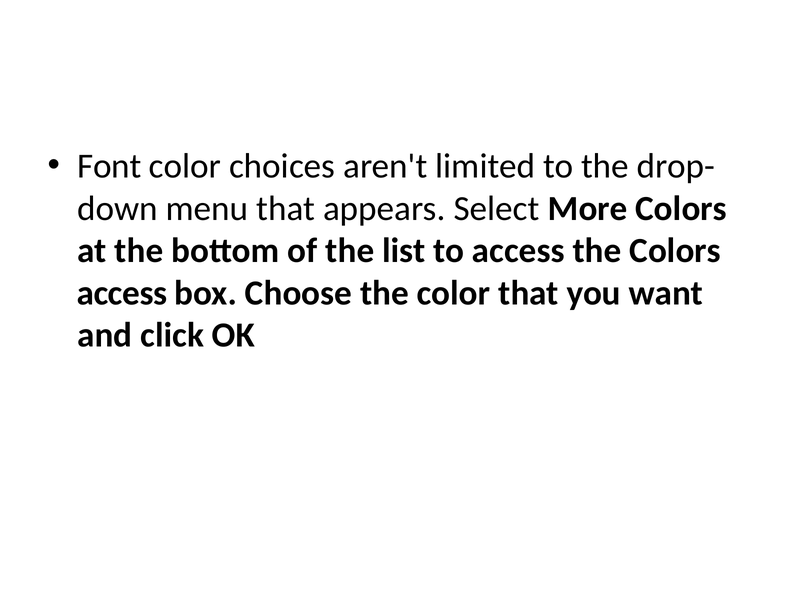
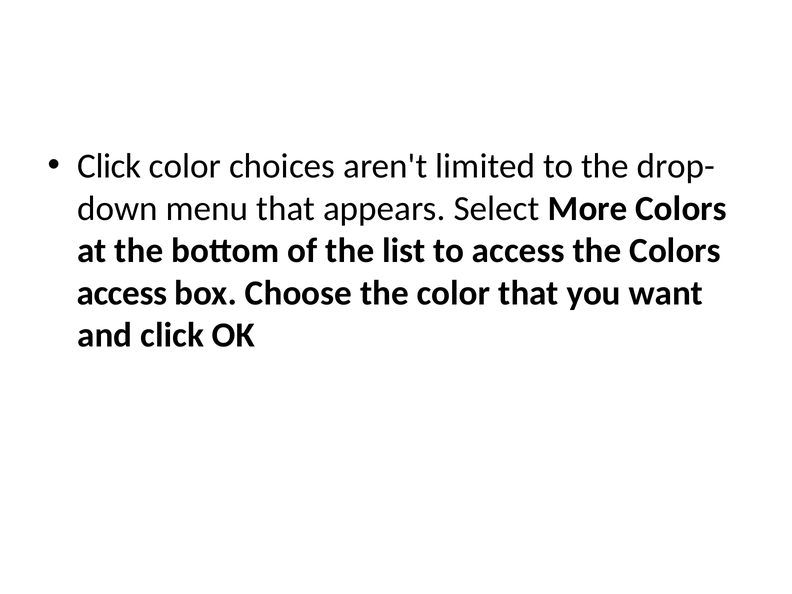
Font: Font -> Click (109, 166)
